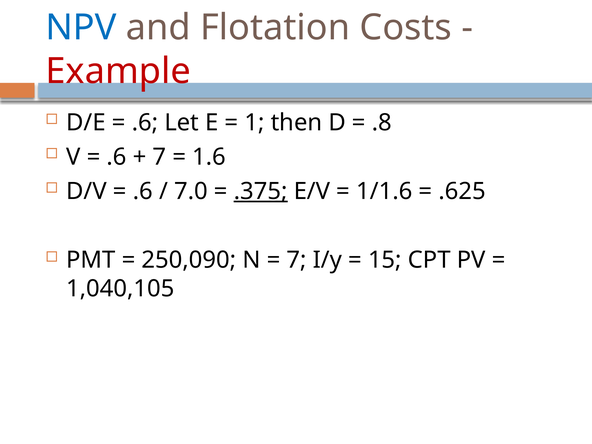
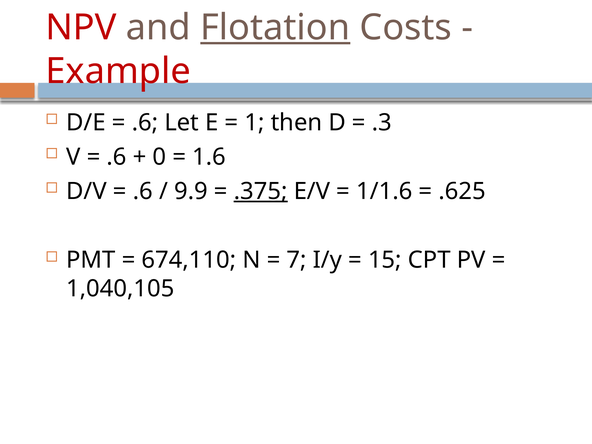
NPV colour: blue -> red (81, 28)
Flotation underline: none -> present (275, 28)
.8: .8 -> .3 (382, 122)
7: 7 -> 0 (159, 157)
7.0: 7.0 -> 9.9 (191, 191)
250,090: 250,090 -> 674,110 (189, 260)
